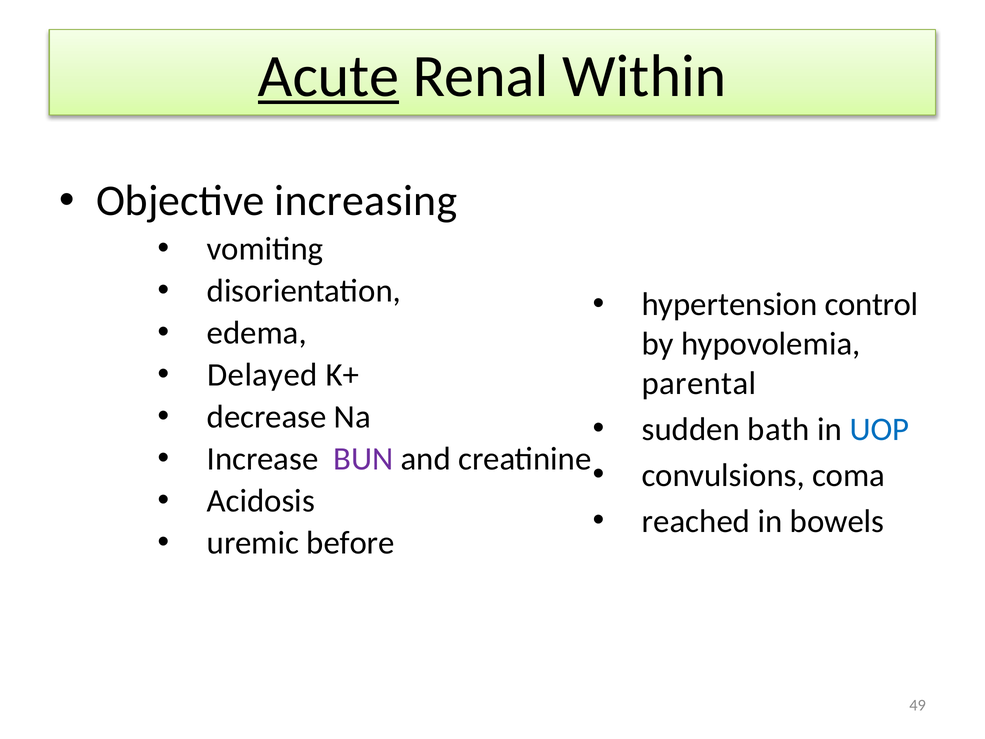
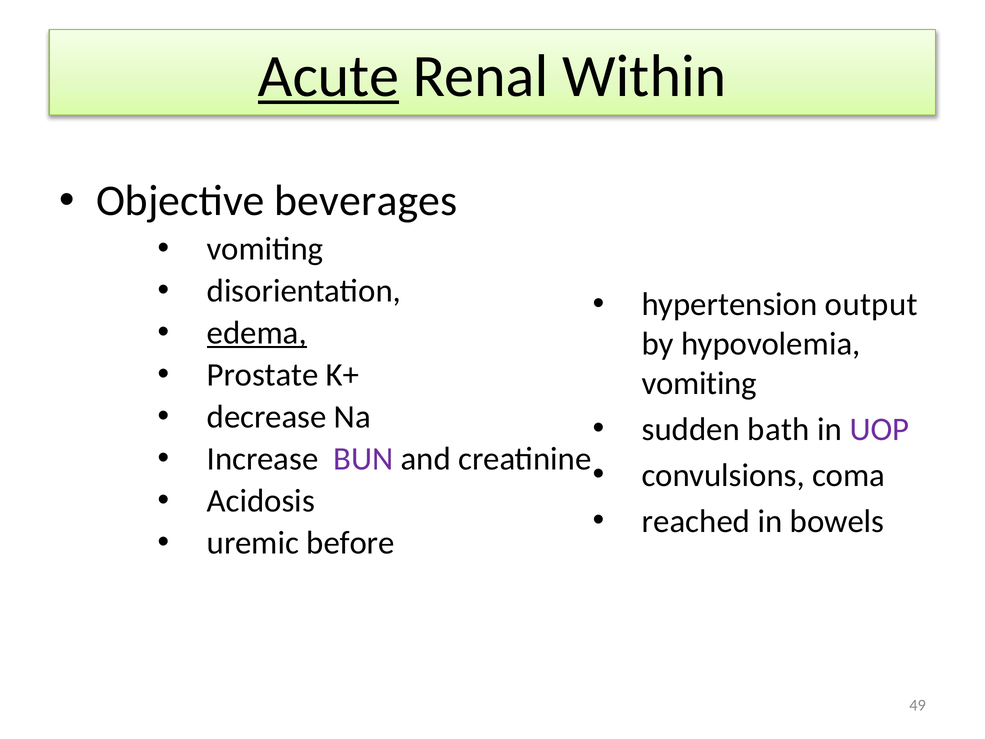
increasing: increasing -> beverages (366, 201)
control: control -> output (871, 304)
edema underline: none -> present (257, 333)
Delayed: Delayed -> Prostate (263, 375)
parental: parental -> vomiting (699, 383)
UOP colour: blue -> purple (879, 429)
